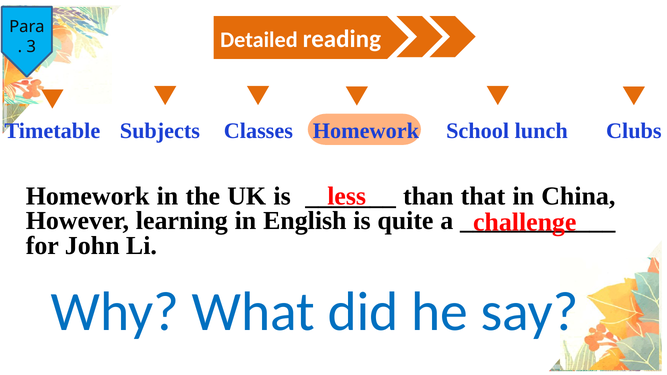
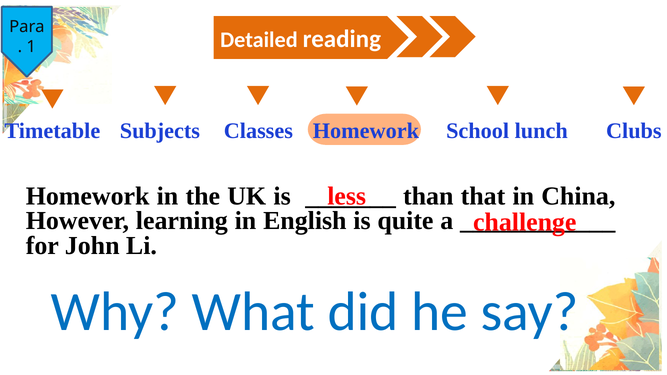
3: 3 -> 1 (31, 47)
